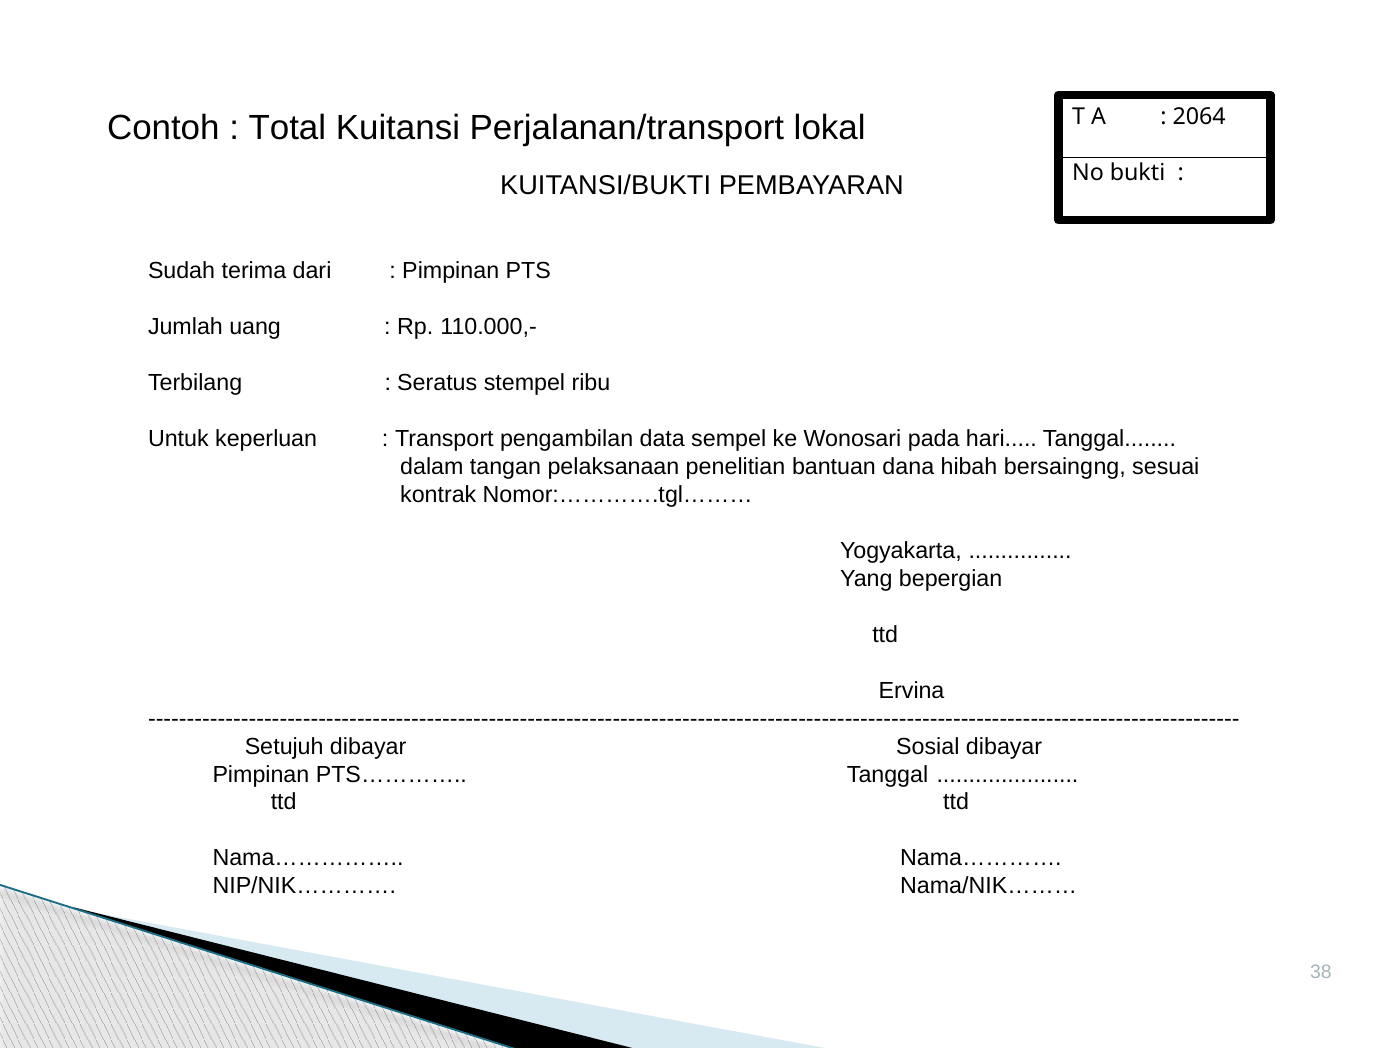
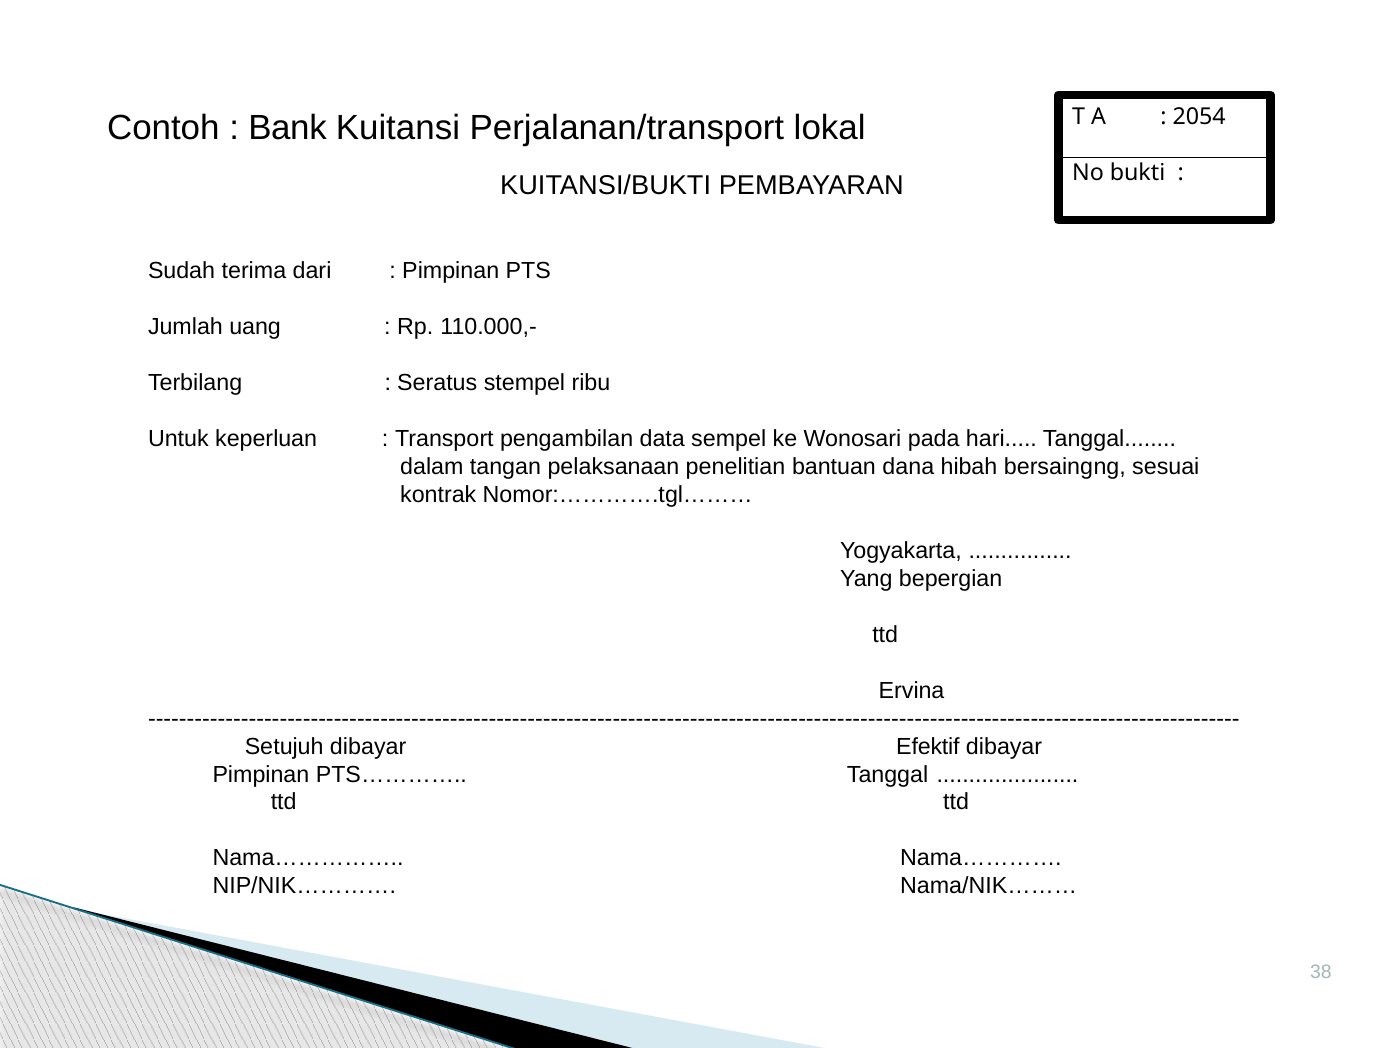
Total: Total -> Bank (288, 128)
2064: 2064 -> 2054 (1199, 117)
Sosial: Sosial -> Efektif (928, 746)
